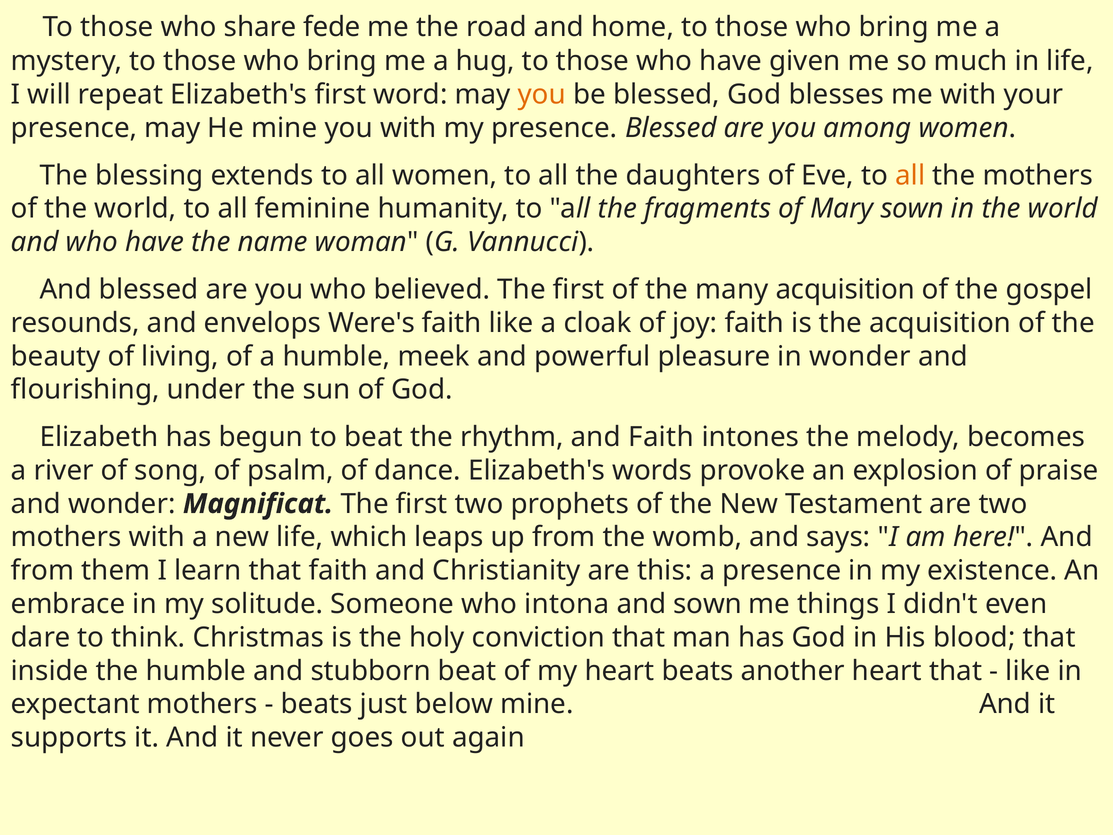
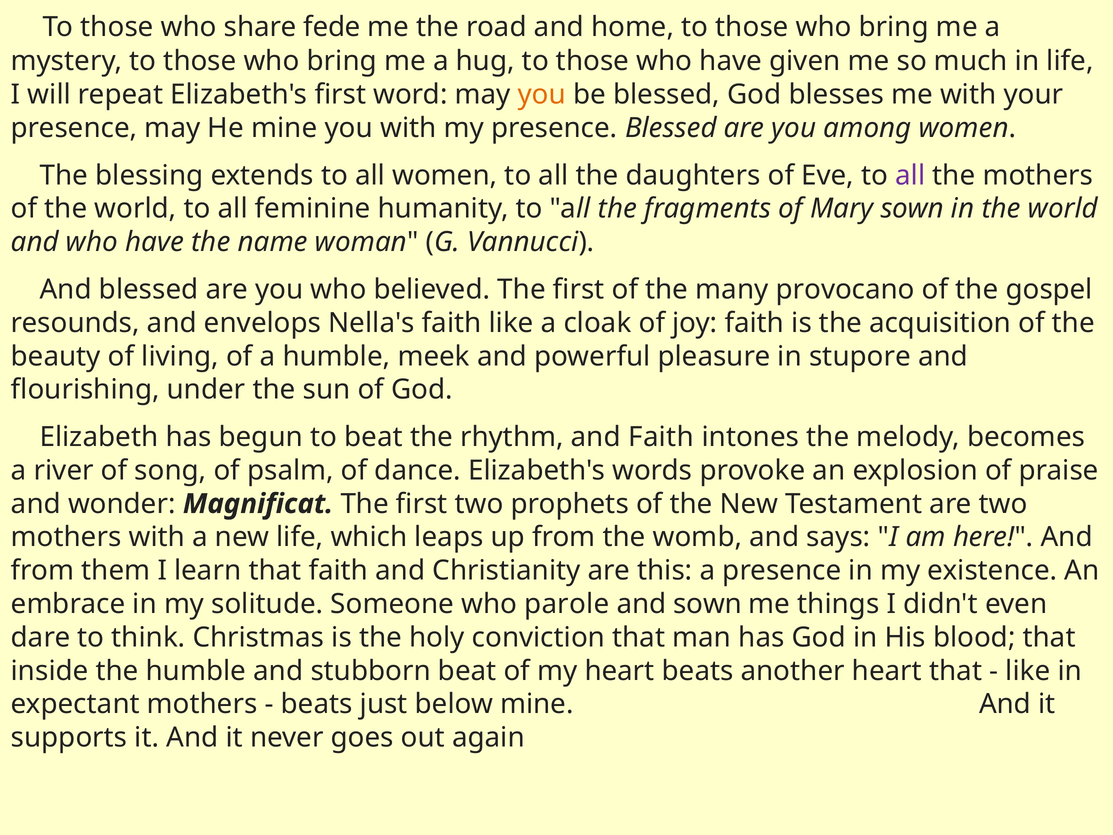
all colour: orange -> purple (910, 175)
many acquisition: acquisition -> provocano (845, 289)
Were's: Were's -> Nella's (372, 323)
in wonder: wonder -> stupore (860, 356)
intona: intona -> parole (567, 604)
